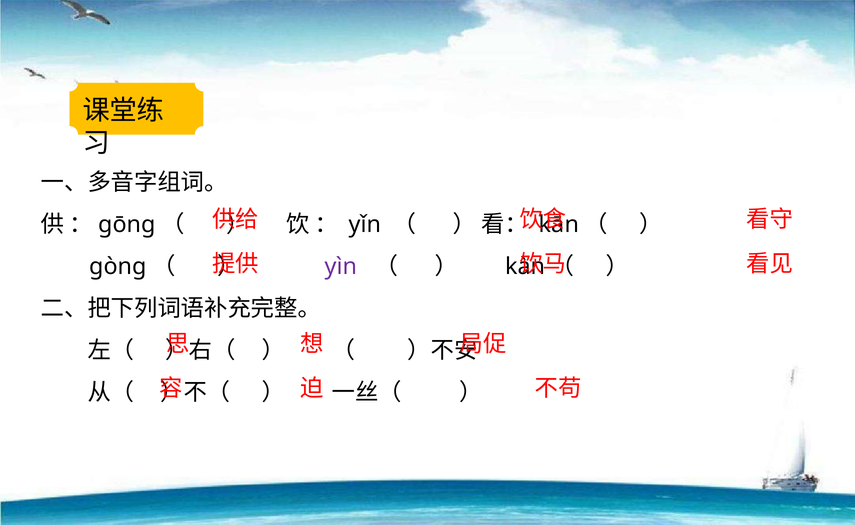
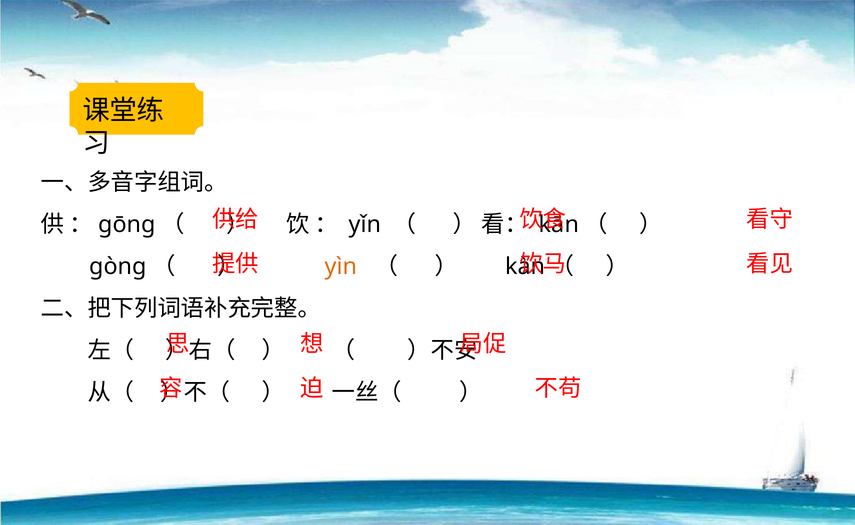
yìn colour: purple -> orange (341, 267)
